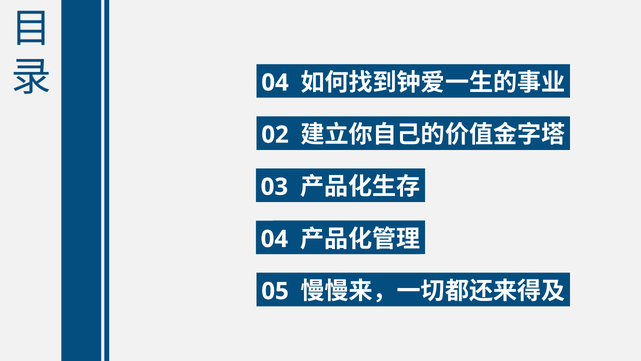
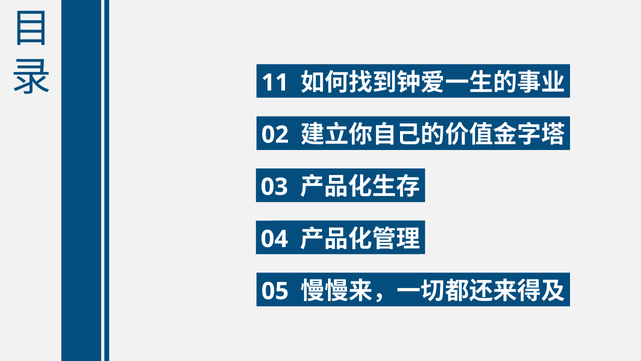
04: 04 -> 11 (275, 83)
